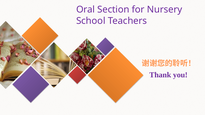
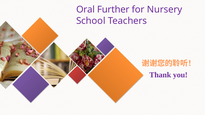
Section: Section -> Further (113, 10)
